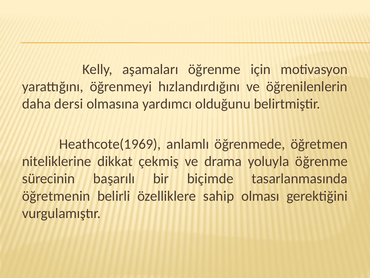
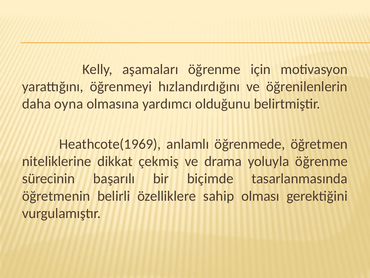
dersi: dersi -> oyna (69, 104)
